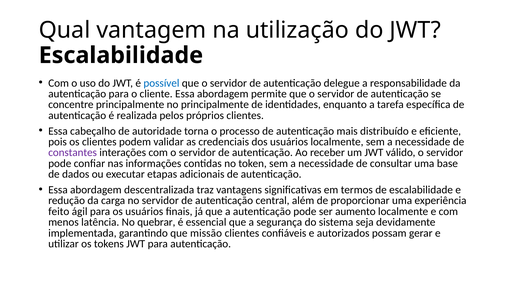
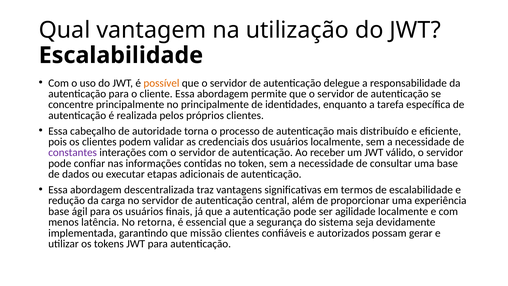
possível colour: blue -> orange (161, 83)
feito: feito -> base (59, 211)
aumento: aumento -> agilidade (355, 211)
quebrar: quebrar -> retorna (156, 222)
